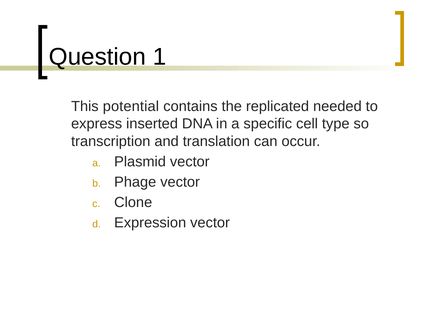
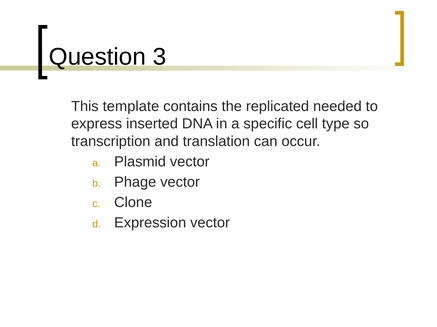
1: 1 -> 3 (159, 57)
potential: potential -> template (131, 107)
